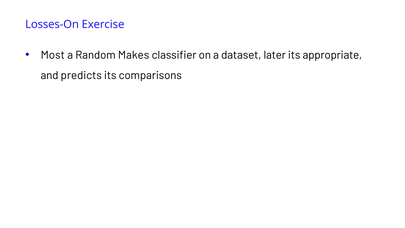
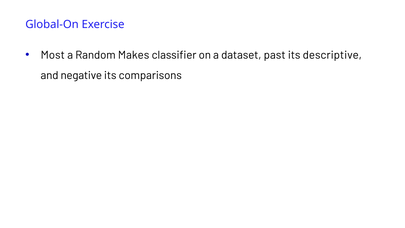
Losses-On: Losses-On -> Global-On (52, 24)
later: later -> past (275, 55)
appropriate: appropriate -> descriptive (332, 55)
predicts: predicts -> negative (81, 75)
